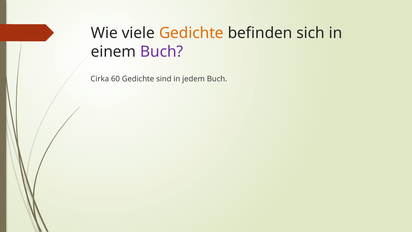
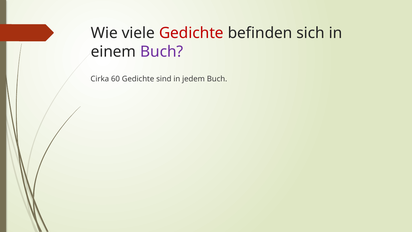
Gedichte colour: orange -> red (191, 33)
